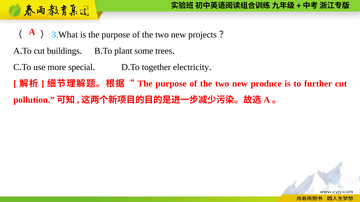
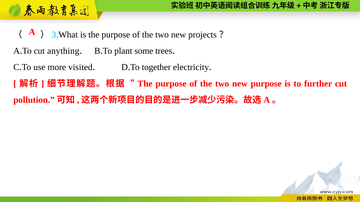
buildings: buildings -> anything (63, 51)
special: special -> visited (80, 67)
new produce: produce -> purpose (266, 84)
